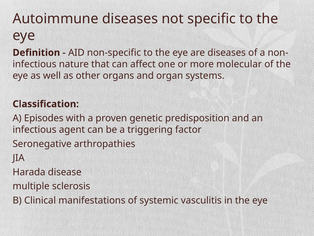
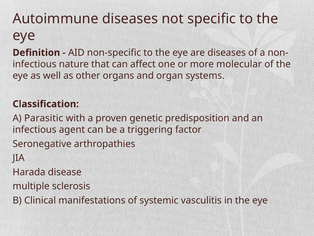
Episodes: Episodes -> Parasitic (44, 118)
